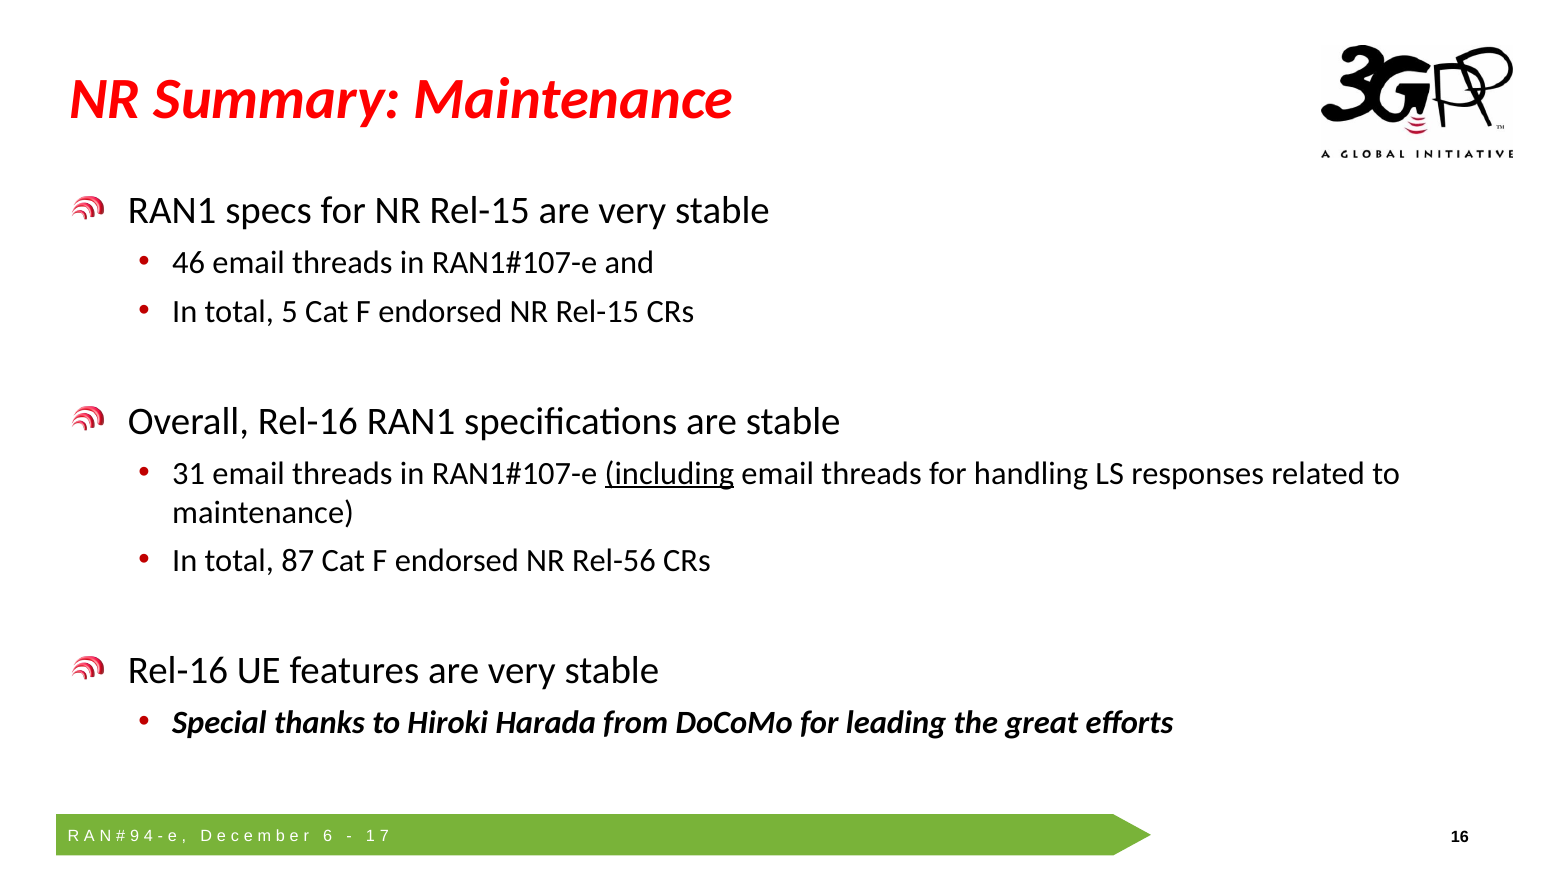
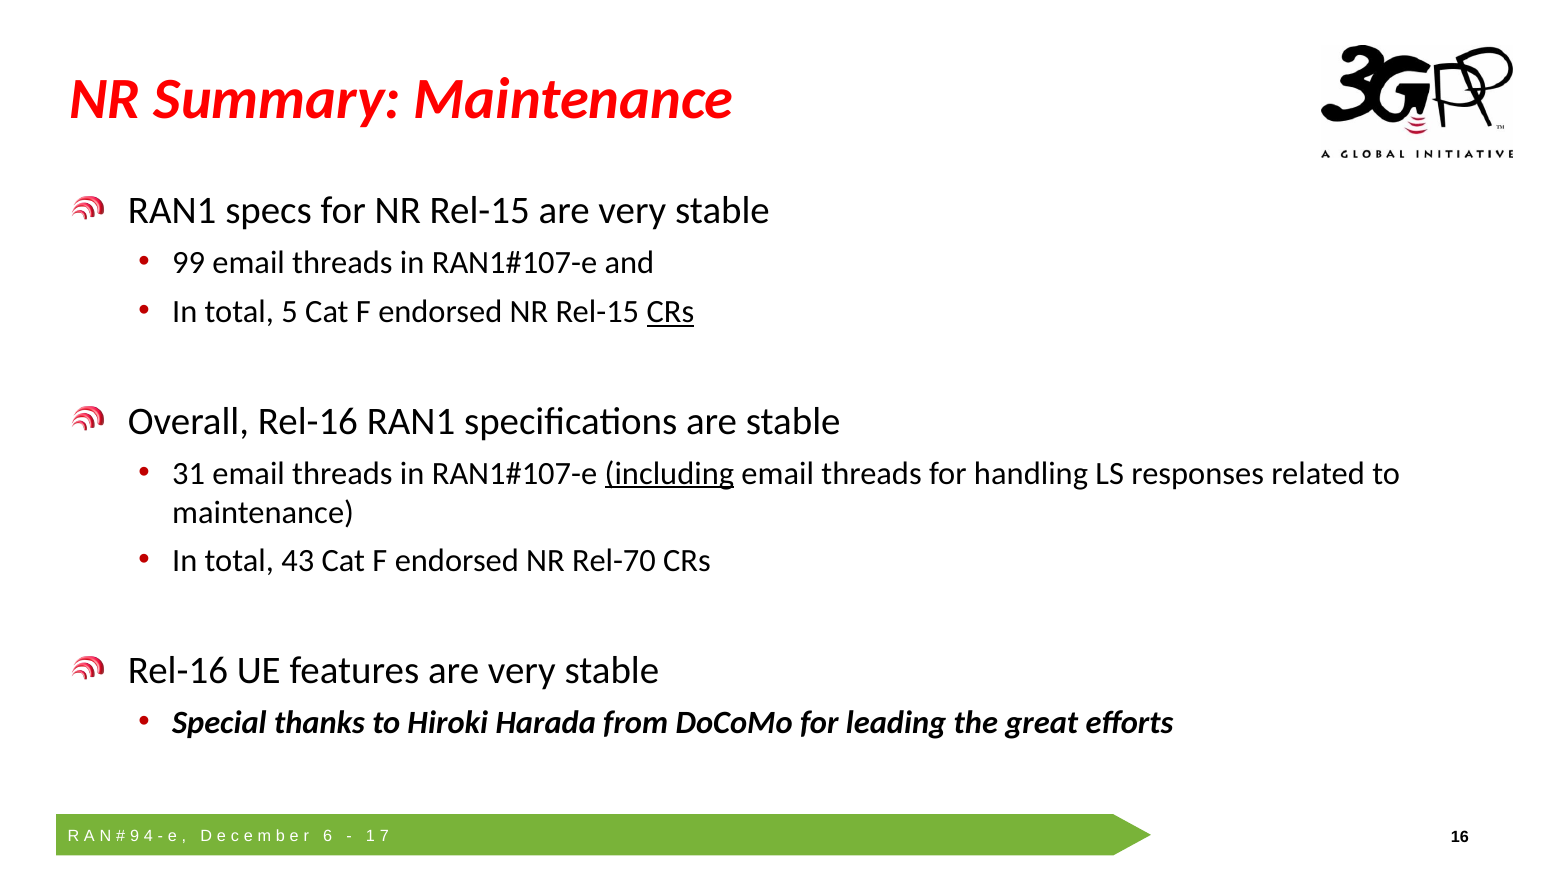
46: 46 -> 99 (189, 263)
CRs underline: none -> present (670, 312)
87: 87 -> 43 (298, 561)
Rel-56: Rel-56 -> Rel-70 (614, 561)
